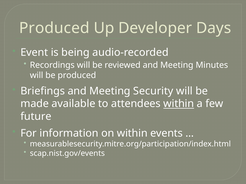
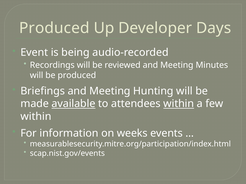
Security: Security -> Hunting (153, 91)
available underline: none -> present (73, 104)
future: future -> within (36, 117)
on within: within -> weeks (132, 134)
